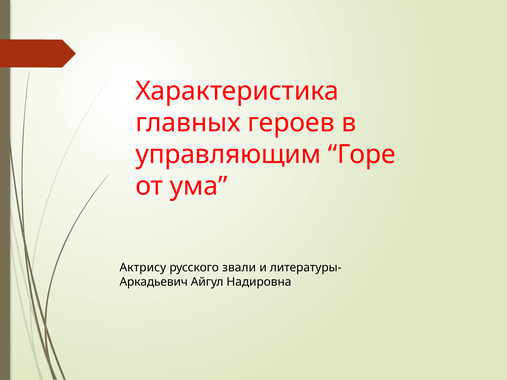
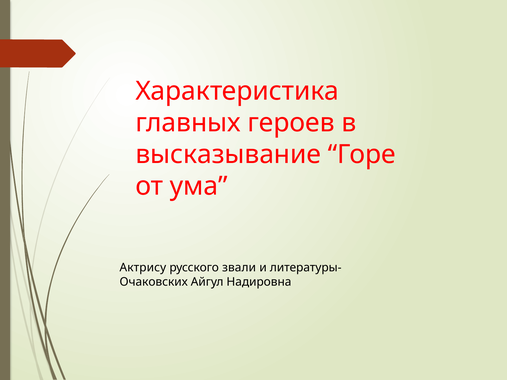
управляющим: управляющим -> высказывание (228, 155)
Аркадьевич: Аркадьевич -> Очаковских (154, 282)
